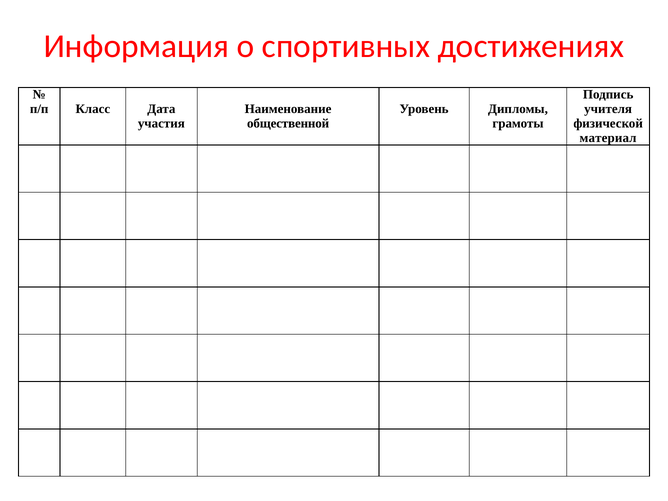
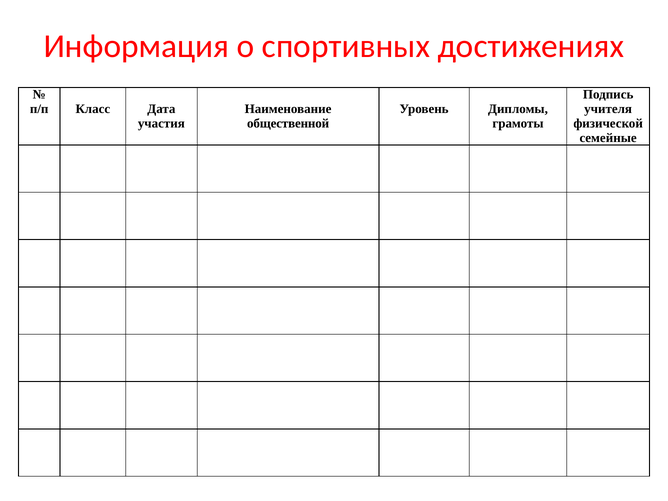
материал: материал -> семейные (608, 138)
